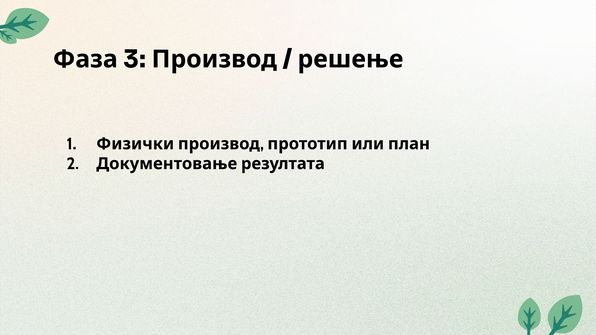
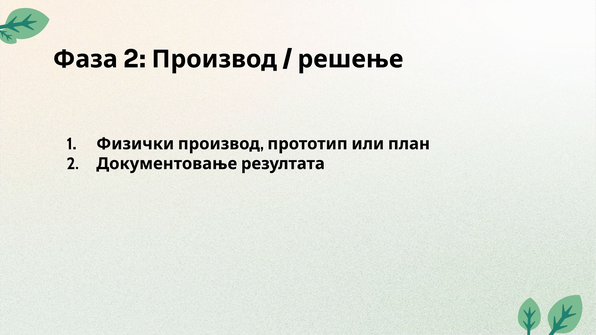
3: 3 -> 2 (135, 59)
